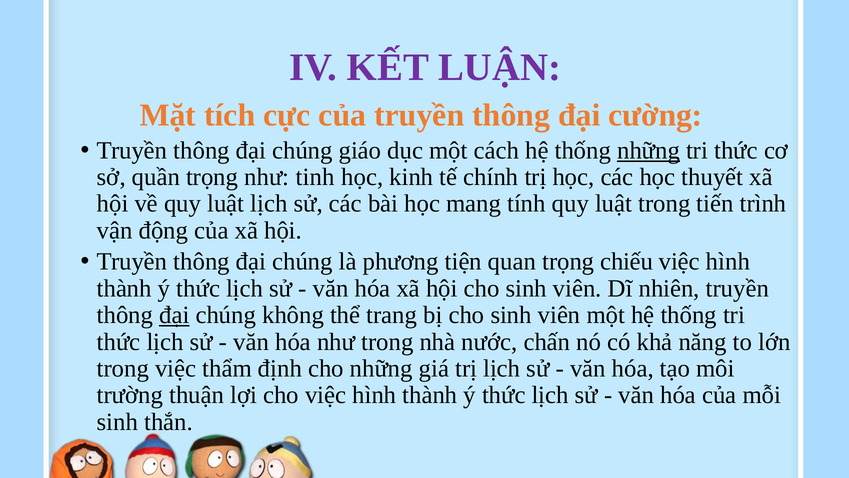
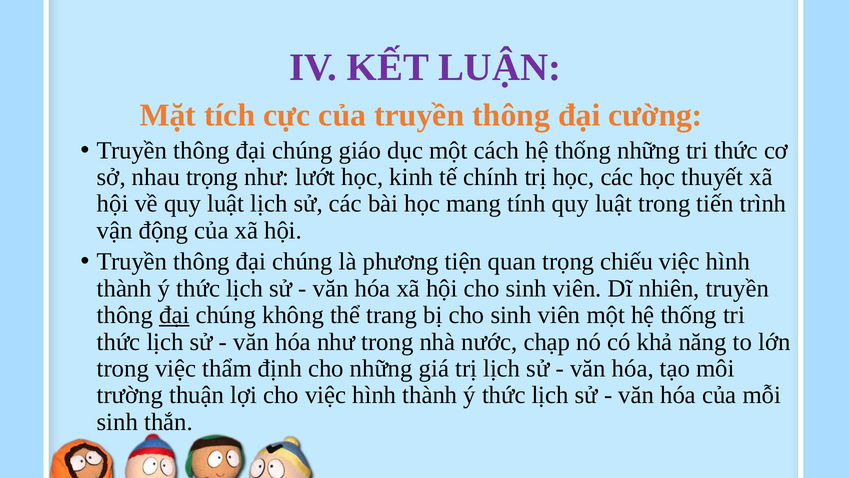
những underline: present -> none (649, 150)
quần: quần -> nhau (156, 177)
tinh: tinh -> lướt (315, 177)
chấn: chấn -> chạp (547, 342)
